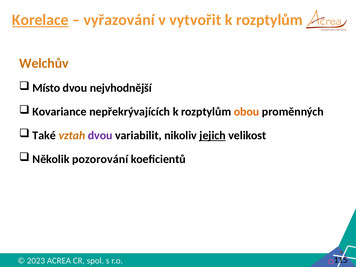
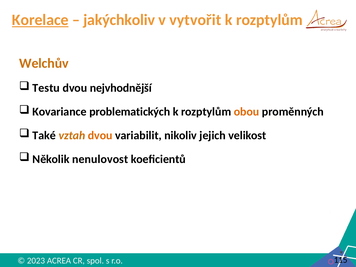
vyřazování: vyřazování -> jakýchkoliv (119, 20)
Místo: Místo -> Testu (46, 88)
nepřekrývajících: nepřekrývajících -> problematických (130, 112)
dvou colour: purple -> orange (100, 135)
jejich underline: present -> none (213, 135)
pozorování: pozorování -> nenulovost (100, 159)
